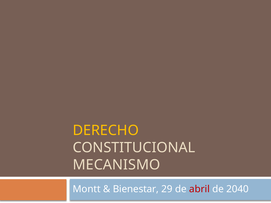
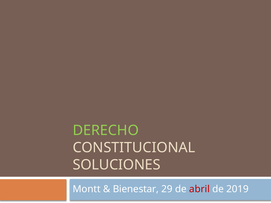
DERECHO colour: yellow -> light green (106, 131)
MECANISMO: MECANISMO -> SOLUCIONES (117, 165)
2040: 2040 -> 2019 (238, 189)
